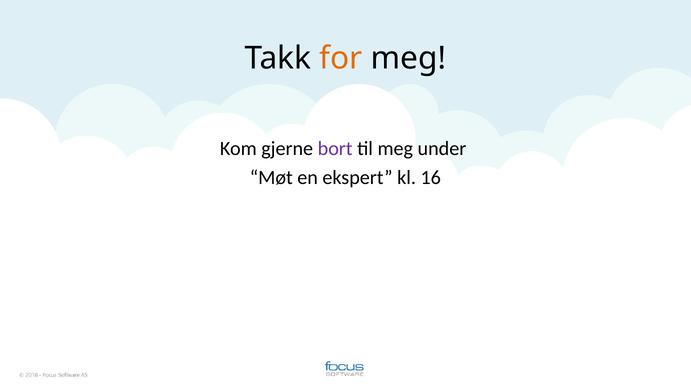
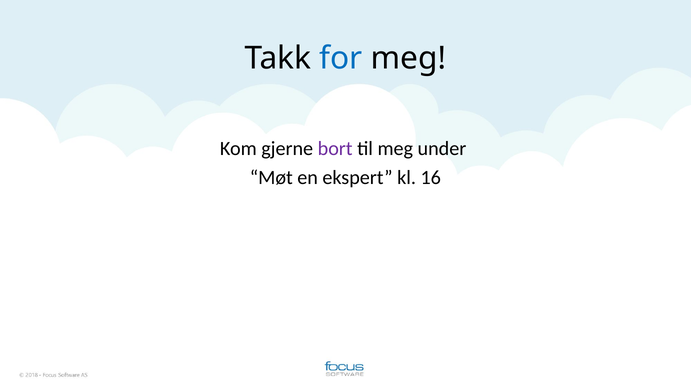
for colour: orange -> blue (341, 58)
